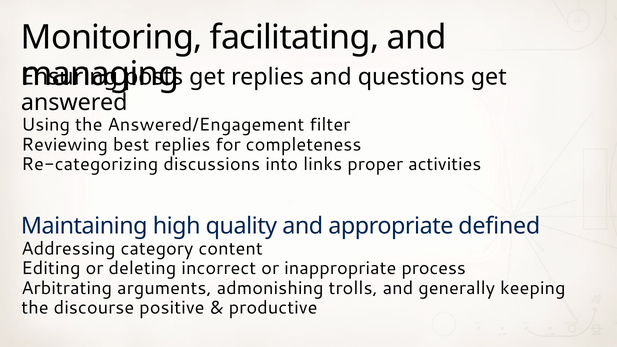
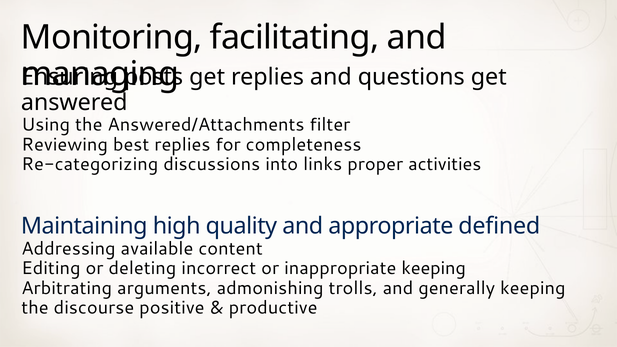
Answered/Engagement: Answered/Engagement -> Answered/Attachments (206, 125)
category: category -> available (157, 249)
inappropriate process: process -> keeping (434, 268)
